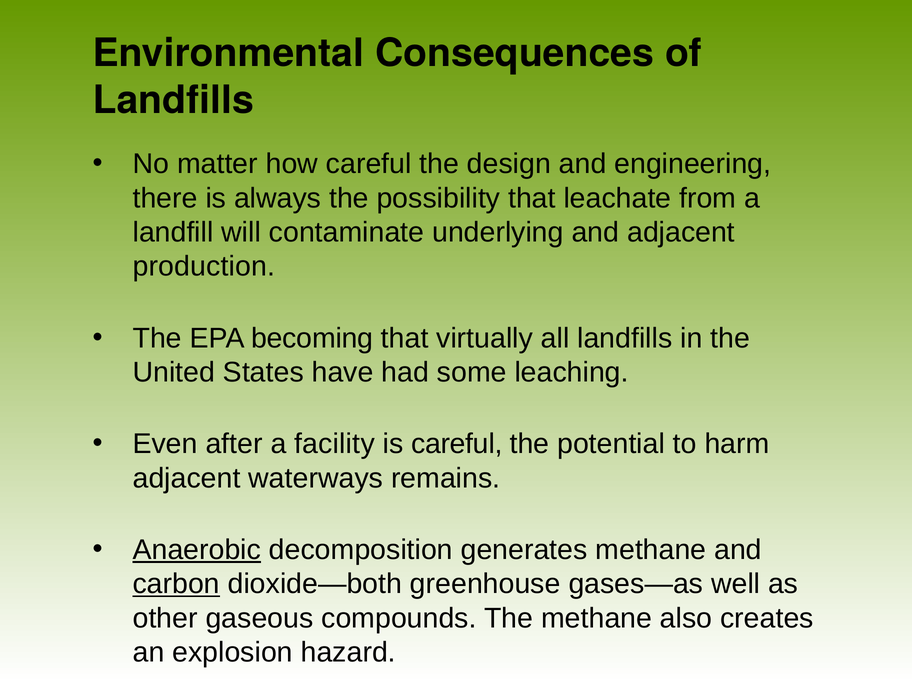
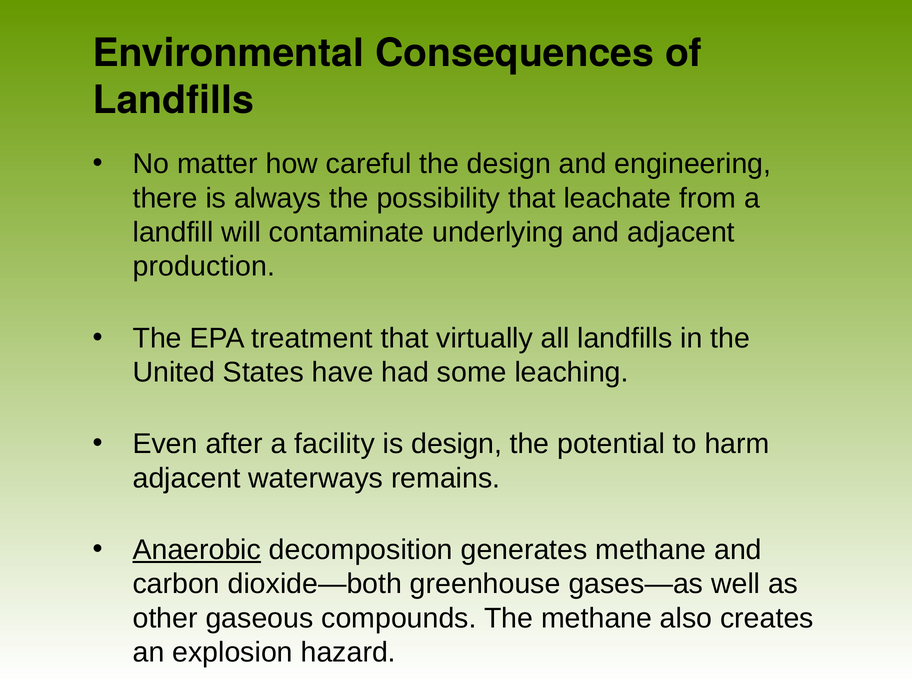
becoming: becoming -> treatment (312, 338)
is careful: careful -> design (457, 444)
carbon underline: present -> none (176, 584)
